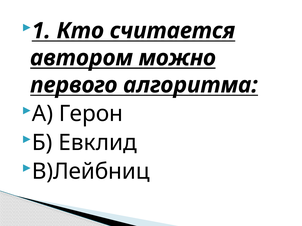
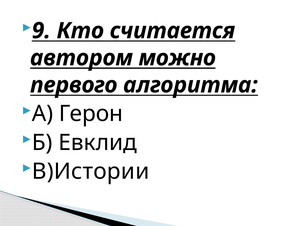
1: 1 -> 9 (41, 31)
В)Лейбниц: В)Лейбниц -> В)Истории (91, 172)
